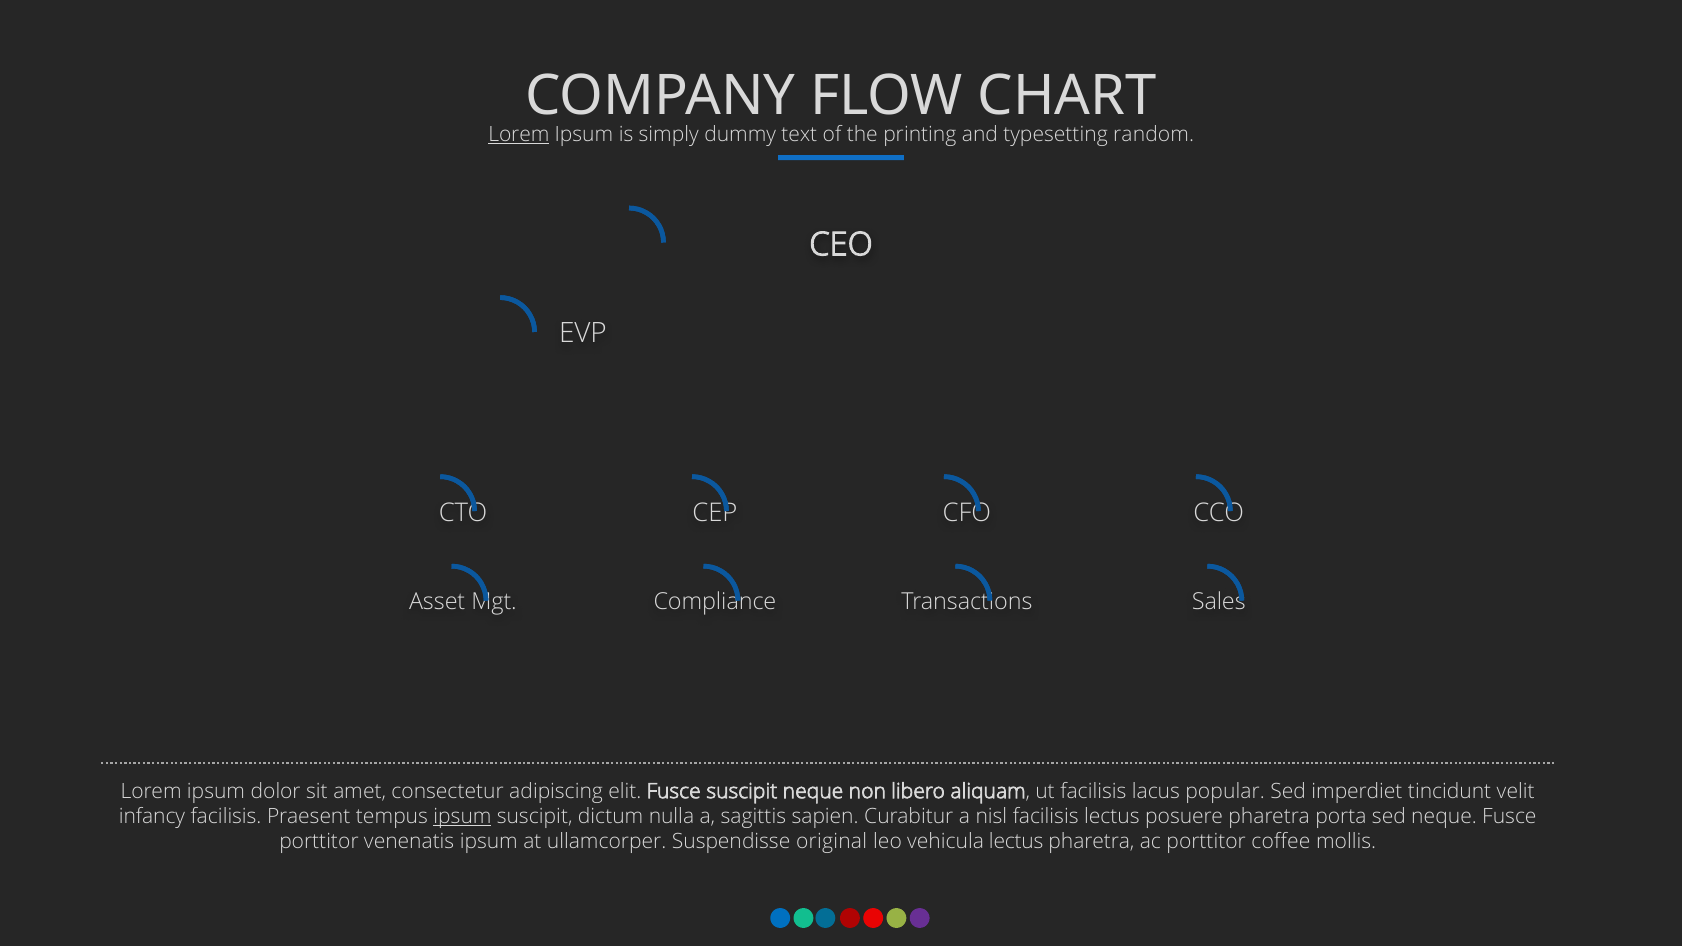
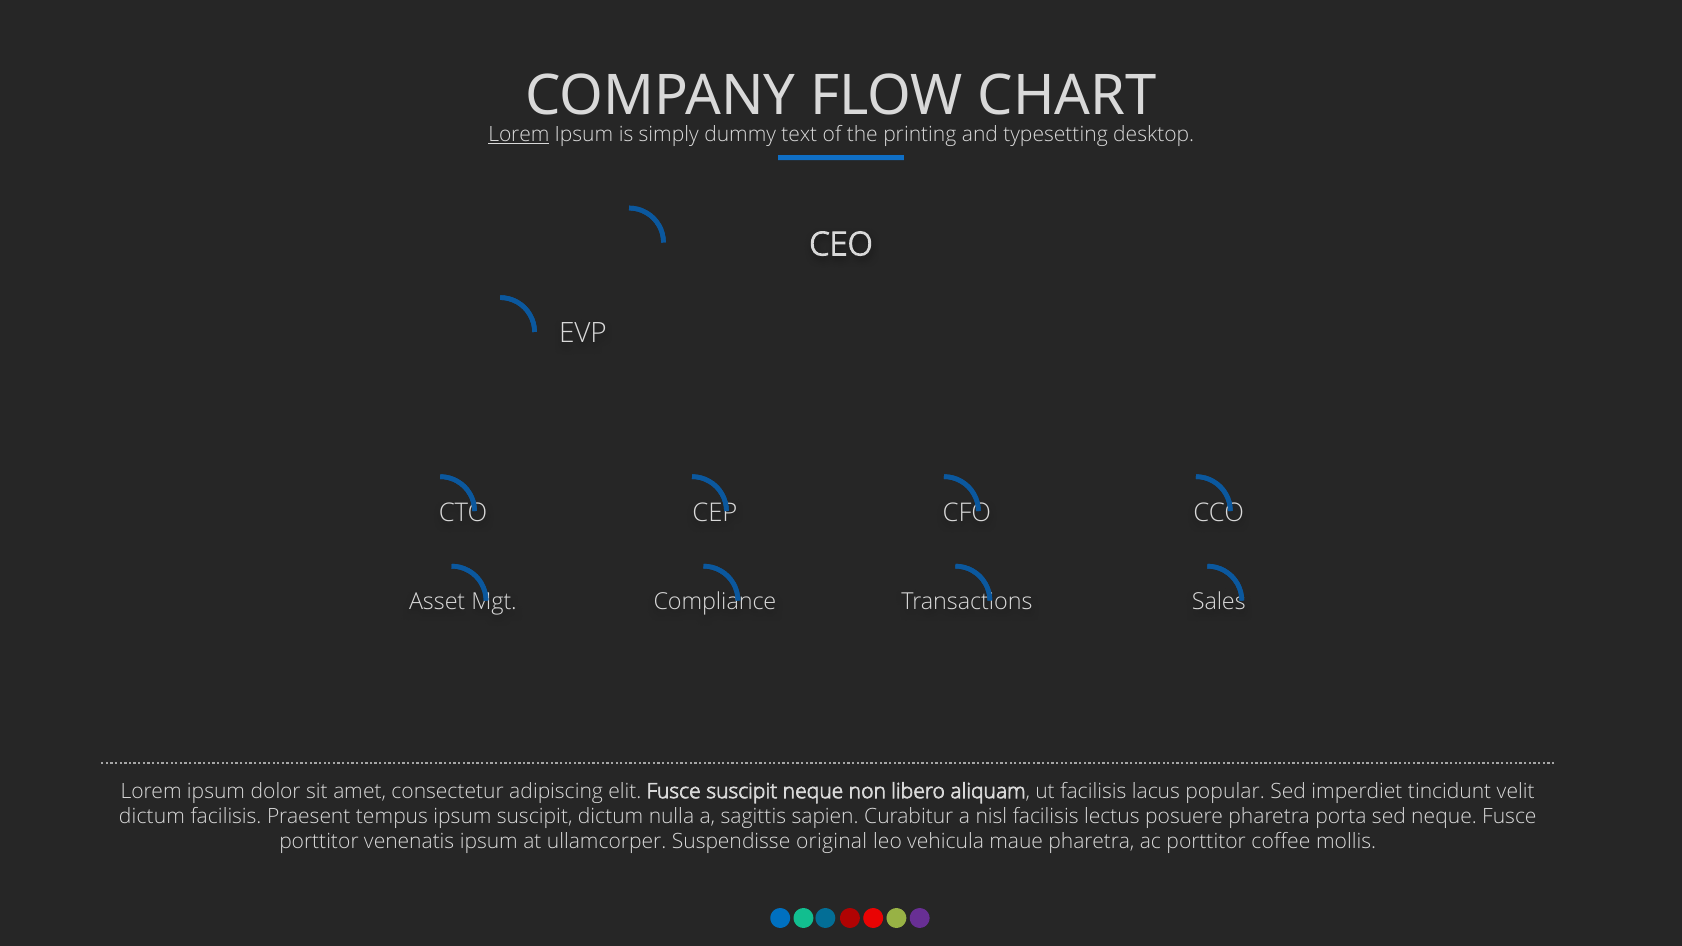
random: random -> desktop (1154, 135)
infancy: infancy -> dictum (152, 817)
ipsum underline: present -> none (462, 817)
vehicula lectus: lectus -> maue (1016, 842)
